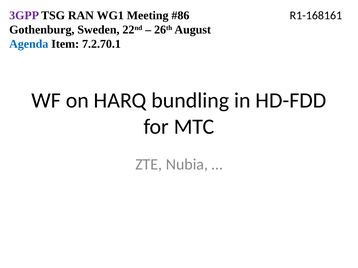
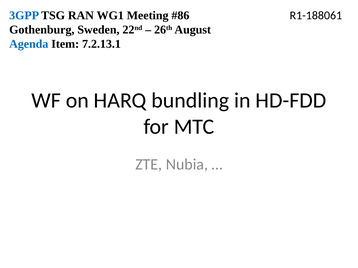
3GPP colour: purple -> blue (24, 15)
R1-168161: R1-168161 -> R1-188061 (316, 15)
7.2.70.1: 7.2.70.1 -> 7.2.13.1 (101, 44)
